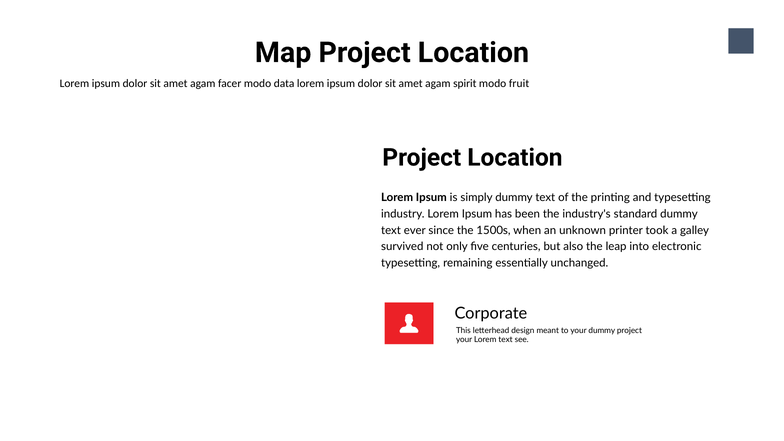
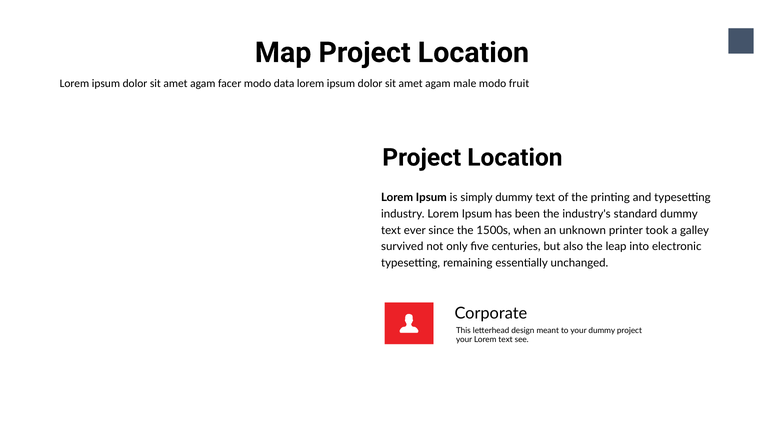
spirit: spirit -> male (465, 84)
